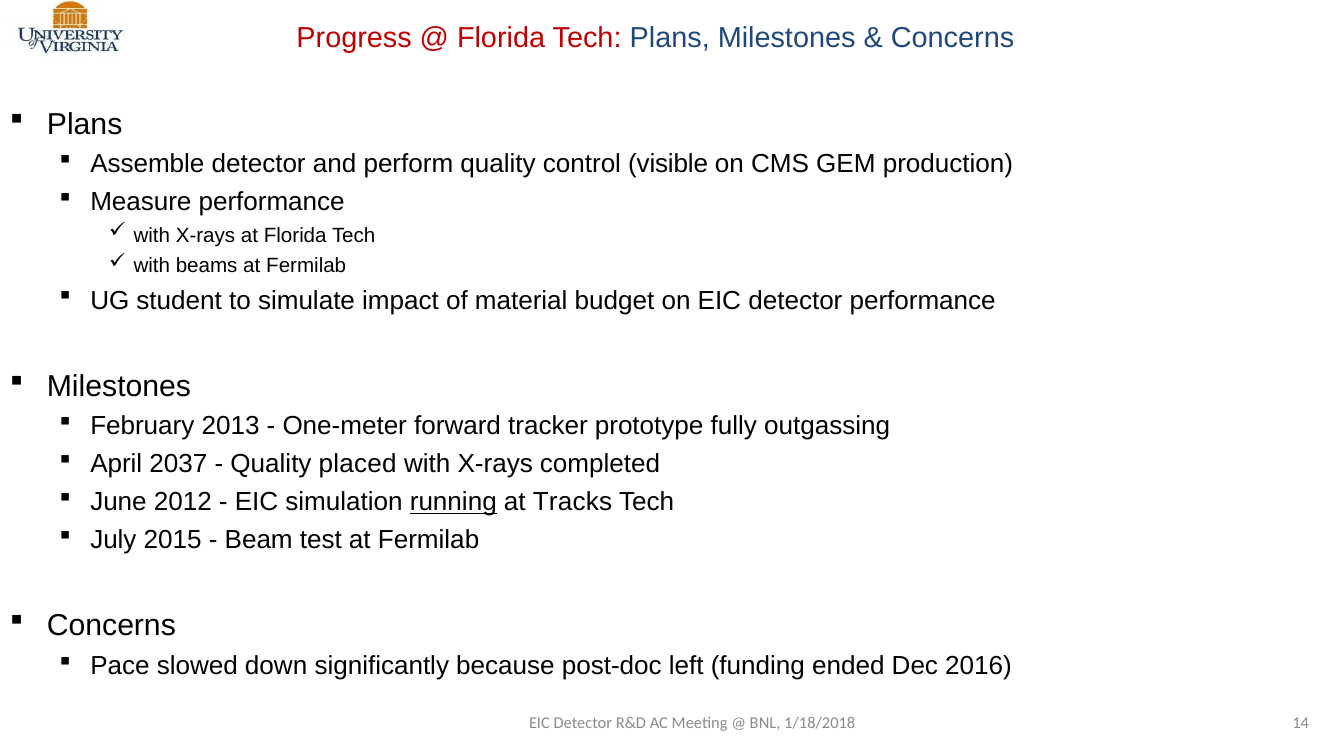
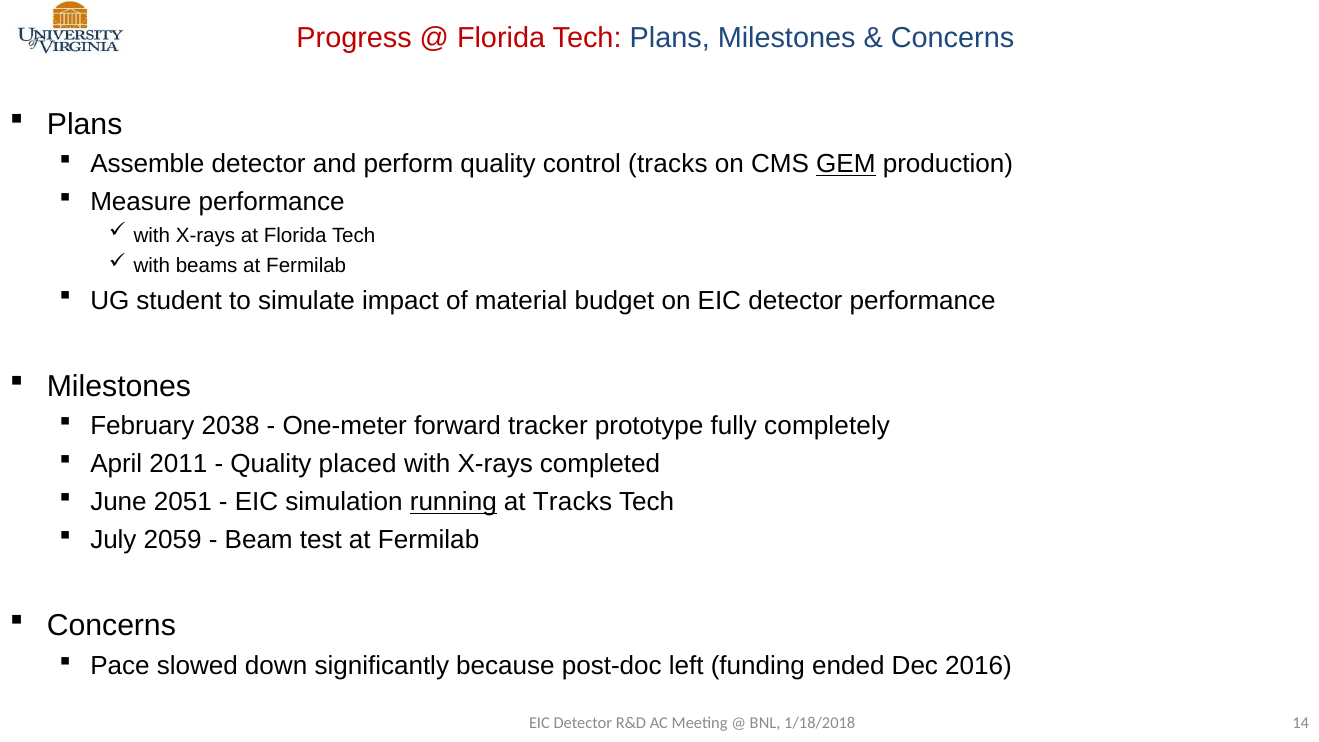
control visible: visible -> tracks (668, 164)
GEM underline: none -> present (846, 164)
2013: 2013 -> 2038 (231, 426)
outgassing: outgassing -> completely (827, 426)
2037: 2037 -> 2011 (178, 464)
2012: 2012 -> 2051 (183, 502)
2015: 2015 -> 2059 (173, 540)
